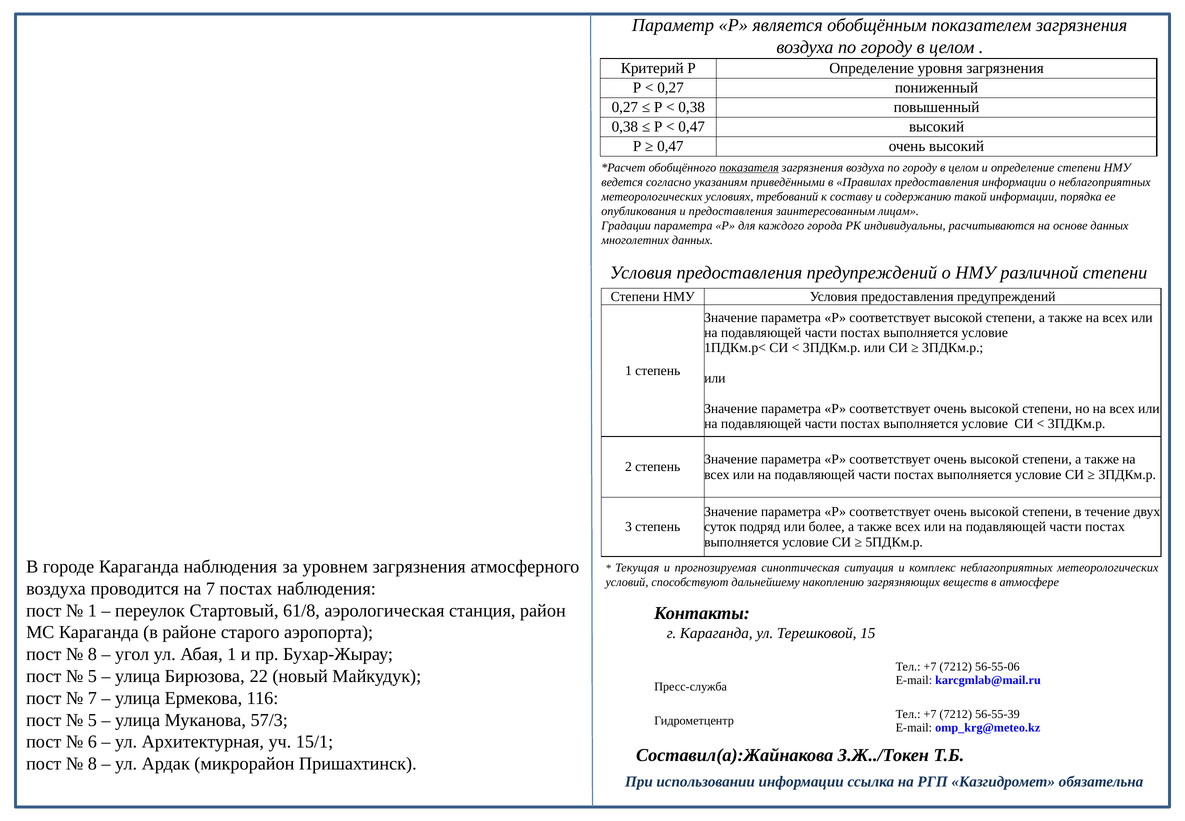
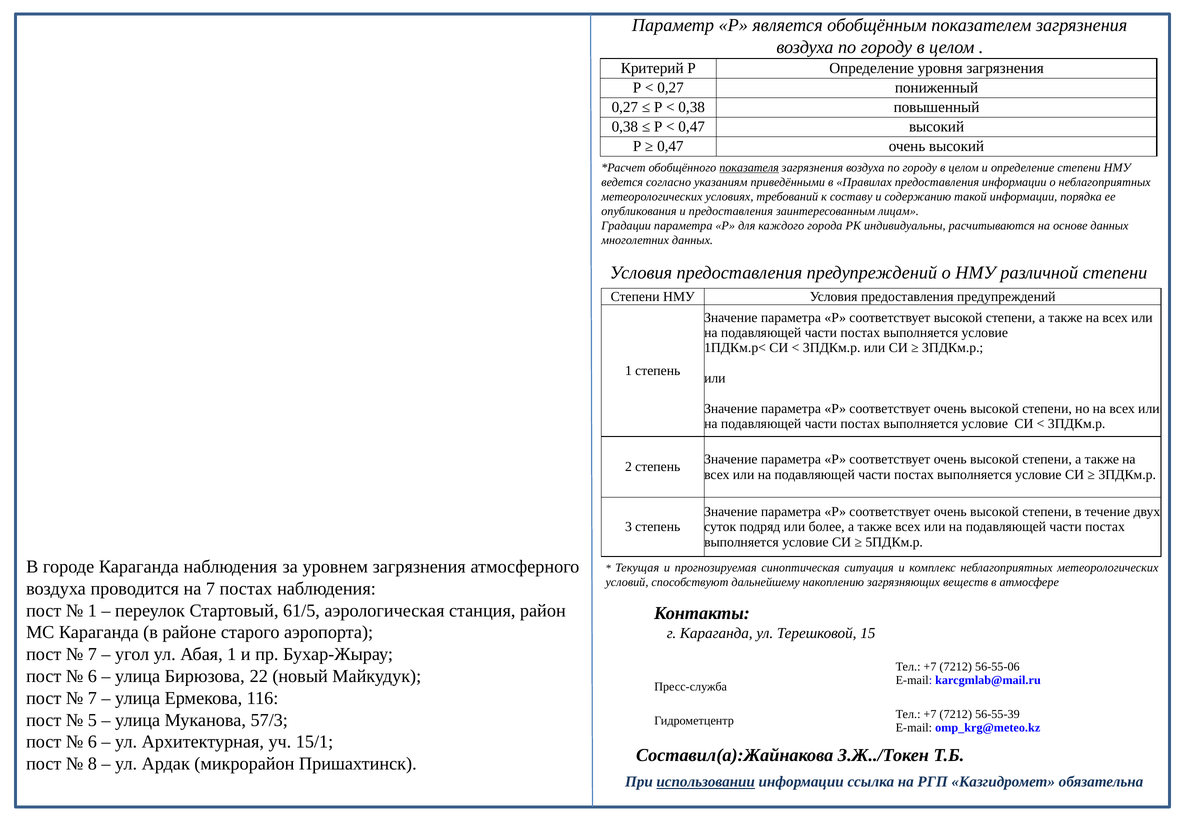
61/8: 61/8 -> 61/5 (301, 610)
8: 8 -> 7 (92, 654)
5: 5 -> 6 (92, 676)
использовании underline: none -> present (706, 781)
